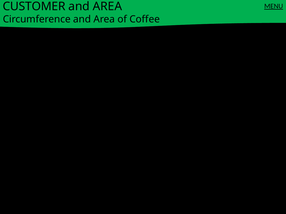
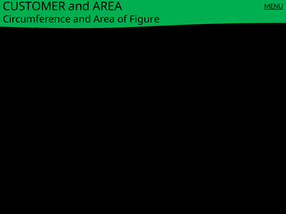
Coffee: Coffee -> Figure (145, 19)
